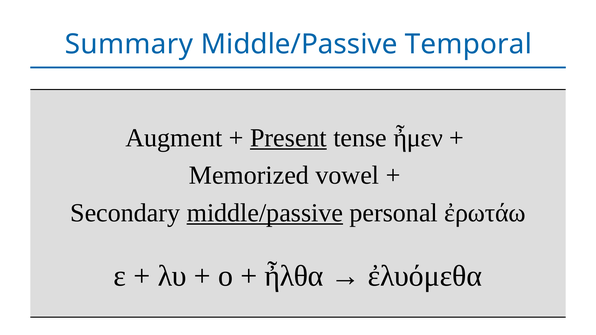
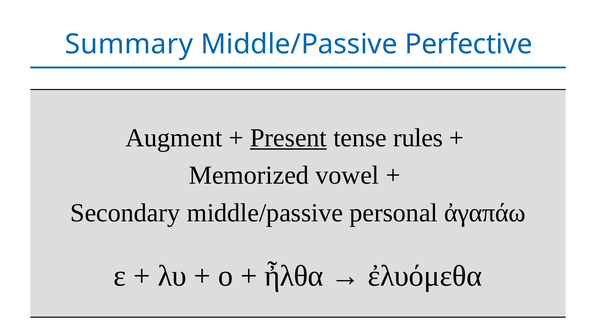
Temporal: Temporal -> Perfective (469, 44)
ἦμεν: ἦμεν -> rules (418, 138)
middle/passive underline: present -> none (265, 213)
ἐρωτάω: ἐρωτάω -> ἀγαπάω (485, 213)
